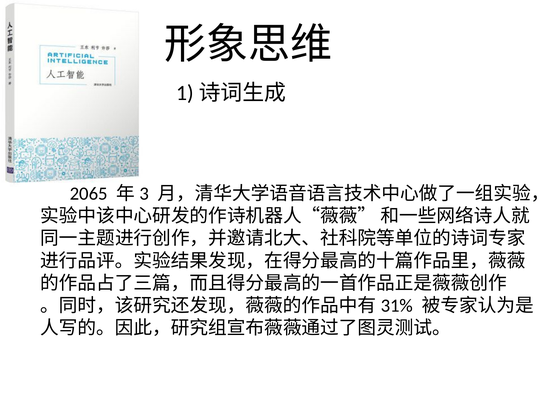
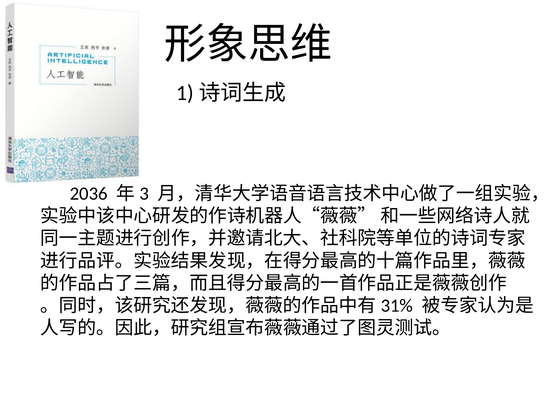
2065: 2065 -> 2036 (89, 194)
